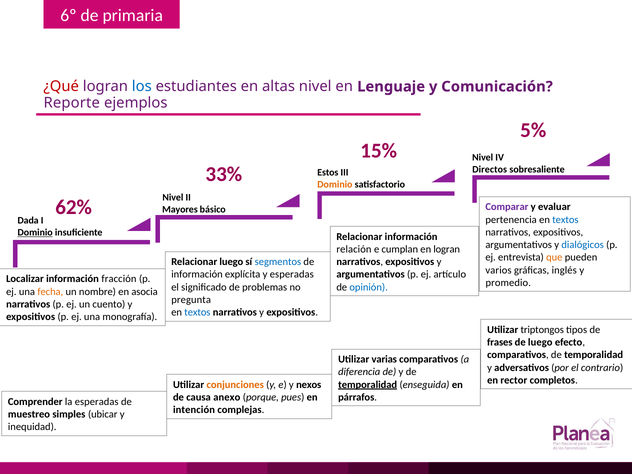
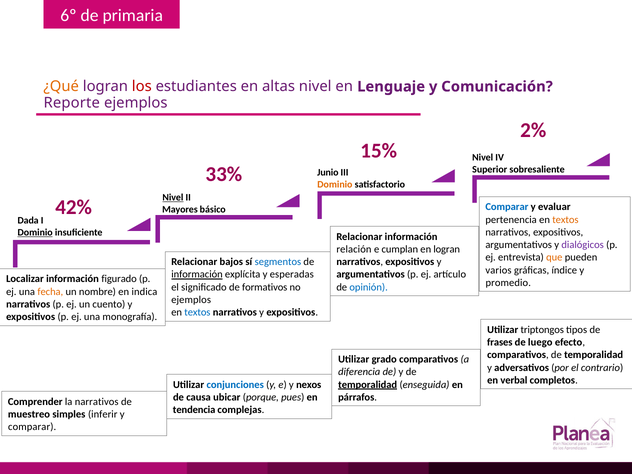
¿Qué colour: red -> orange (61, 87)
los colour: blue -> red (142, 87)
5%: 5% -> 2% (533, 130)
Directos: Directos -> Superior (490, 170)
Estos: Estos -> Junio (328, 172)
Nivel underline: none -> present (173, 198)
62%: 62% -> 42% (74, 207)
Comparar colour: purple -> blue (507, 207)
textos colour: blue -> orange (565, 220)
dialógicos colour: blue -> purple (583, 245)
Relacionar luego: luego -> bajos (231, 262)
inglés: inglés -> índice (564, 270)
información underline: none -> present (197, 275)
fracción: fracción -> figurado (119, 279)
problemas: problemas -> formativos (265, 287)
asocia: asocia -> indica (144, 292)
pregunta: pregunta -> ejemplos (191, 300)
varias: varias -> grado (384, 359)
rector: rector -> verbal (514, 380)
conjunciones colour: orange -> blue (235, 385)
anexo: anexo -> ubicar (227, 397)
la esperadas: esperadas -> narrativos (97, 402)
intención: intención -> tendencia (194, 410)
ubicar: ubicar -> inferir (103, 414)
inequidad: inequidad -> comparar (32, 427)
